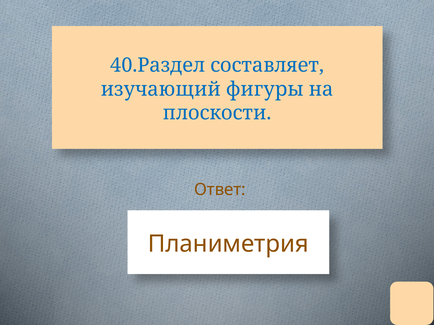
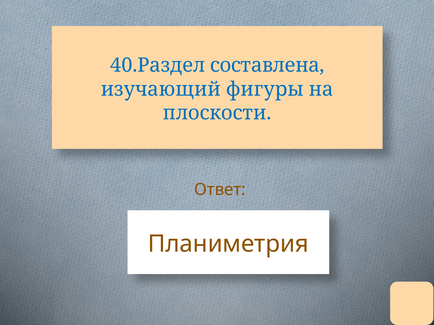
составляет: составляет -> составлена (267, 65)
